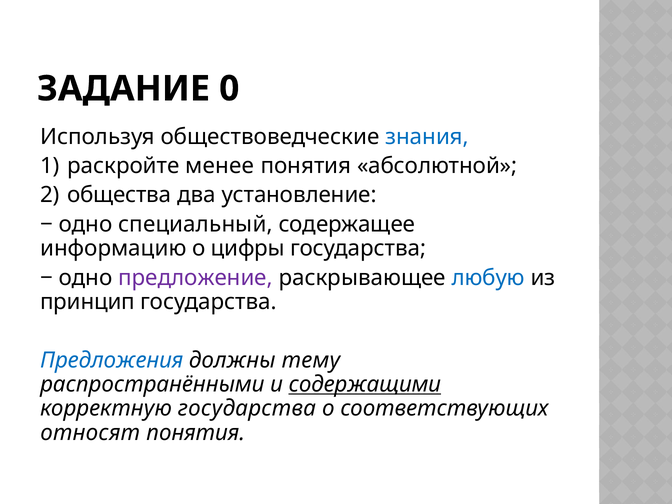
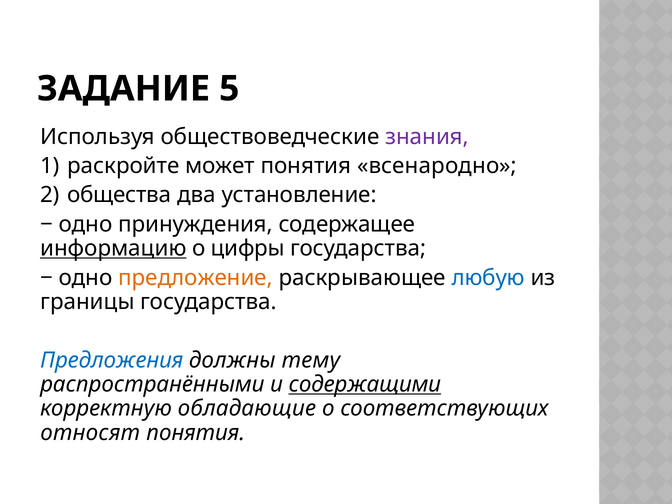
0: 0 -> 5 (229, 89)
знания colour: blue -> purple (427, 137)
менее: менее -> может (220, 166)
абсолютной: абсолютной -> всенародно (437, 166)
специальный: специальный -> принуждения (196, 224)
информацию underline: none -> present (113, 248)
предложение colour: purple -> orange (196, 278)
принцип: принцип -> границы (87, 302)
корректную государства: государства -> обладающие (247, 409)
